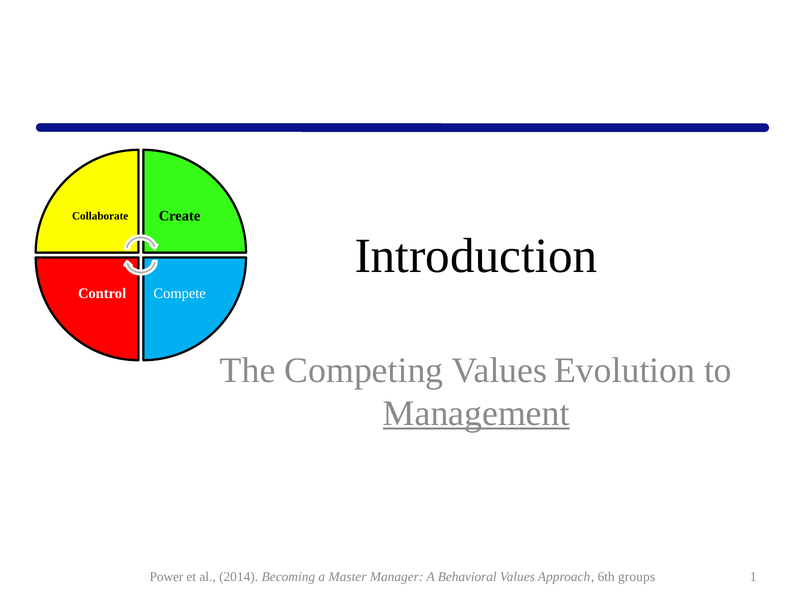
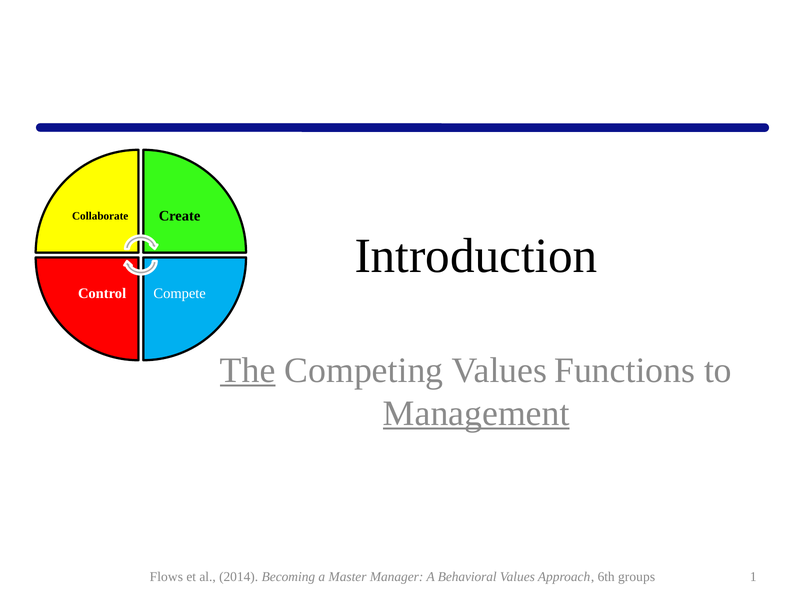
The underline: none -> present (248, 370)
Evolution: Evolution -> Functions (625, 370)
Power: Power -> Flows (166, 577)
